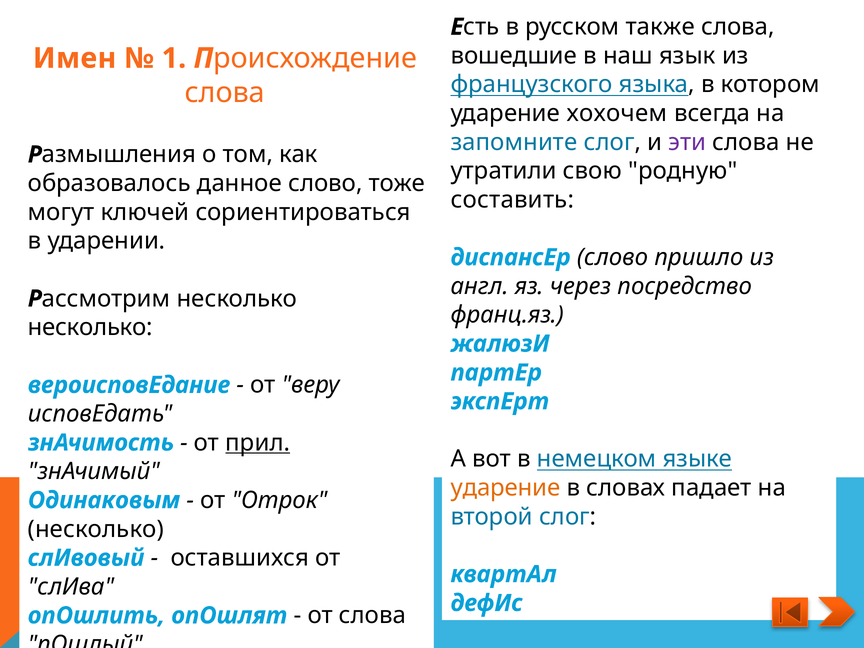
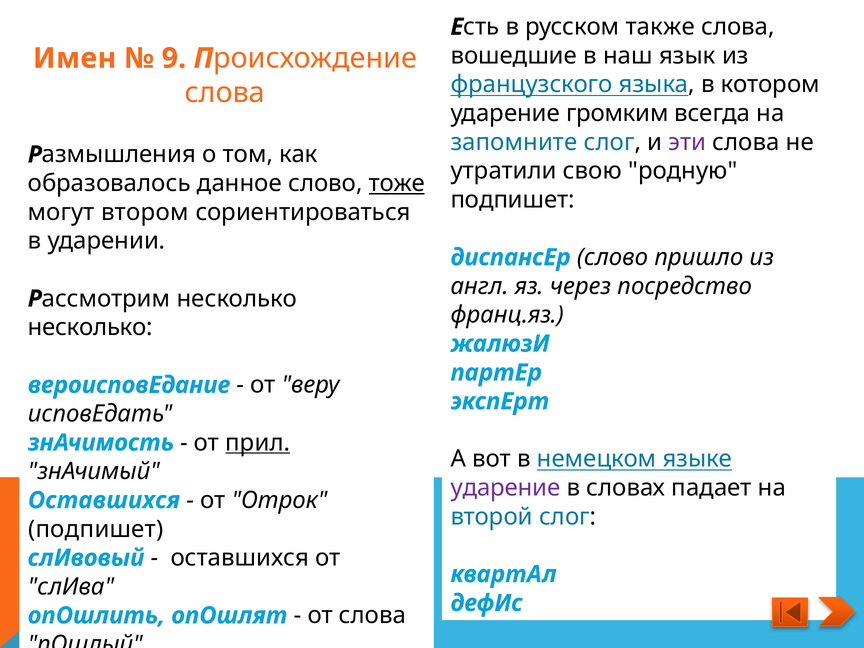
1: 1 -> 9 (174, 58)
хохочем: хохочем -> громким (617, 113)
тоже underline: none -> present (397, 183)
составить: составить -> подпишет (513, 200)
ключей: ключей -> втором (145, 212)
ударение colour: orange -> purple (505, 488)
Одинаковым: Одинаковым -> Оставшихся (104, 500)
несколько: несколько -> подпишет (96, 529)
